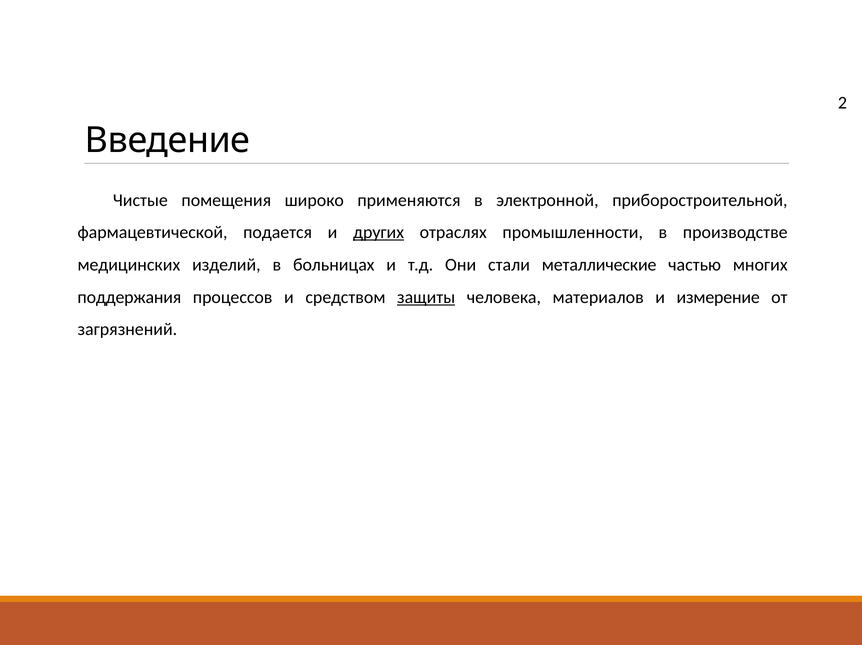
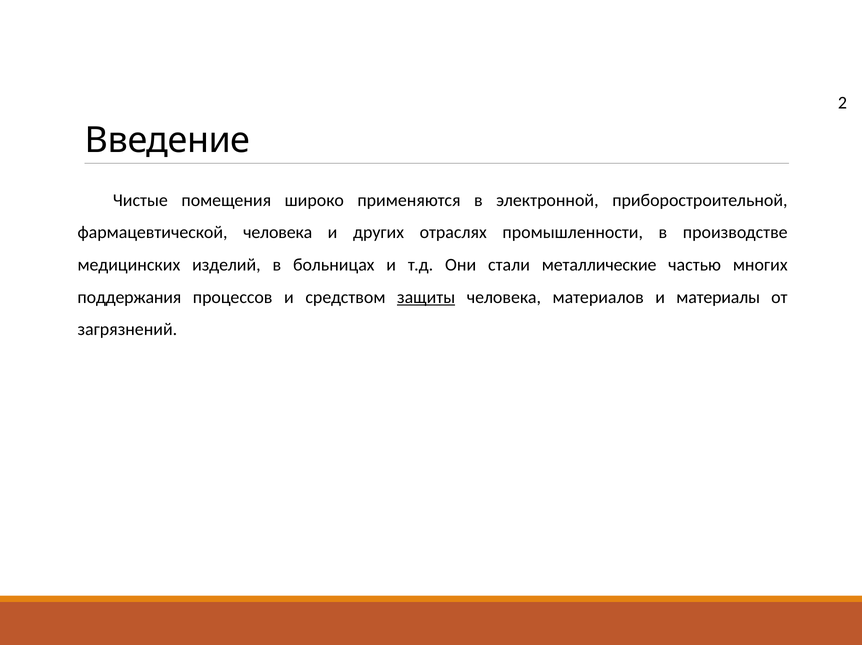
фармацевтической подается: подается -> человека (278, 232)
других underline: present -> none (379, 232)
измерение: измерение -> материалы (718, 297)
